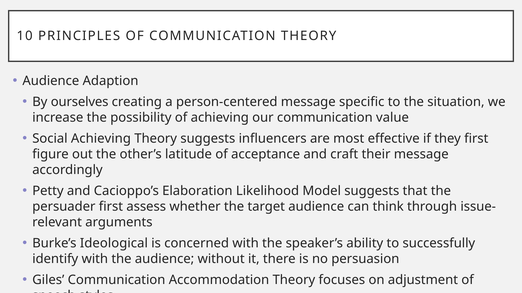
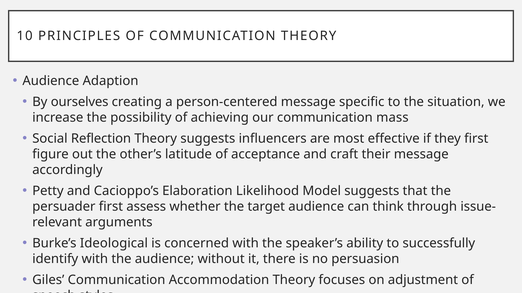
value: value -> mass (392, 118)
Social Achieving: Achieving -> Reflection (101, 139)
